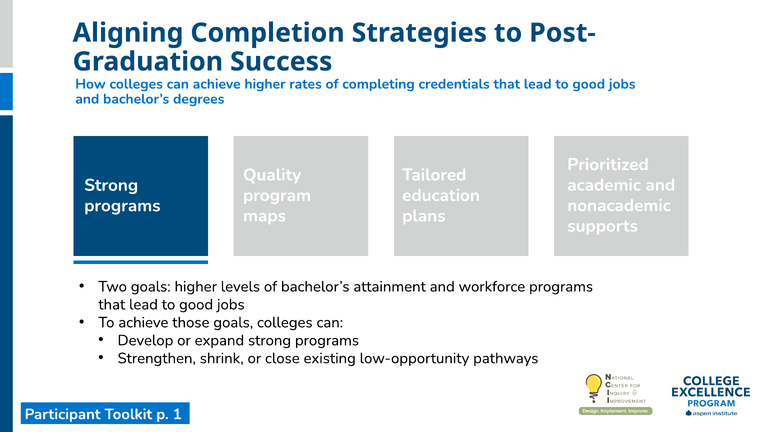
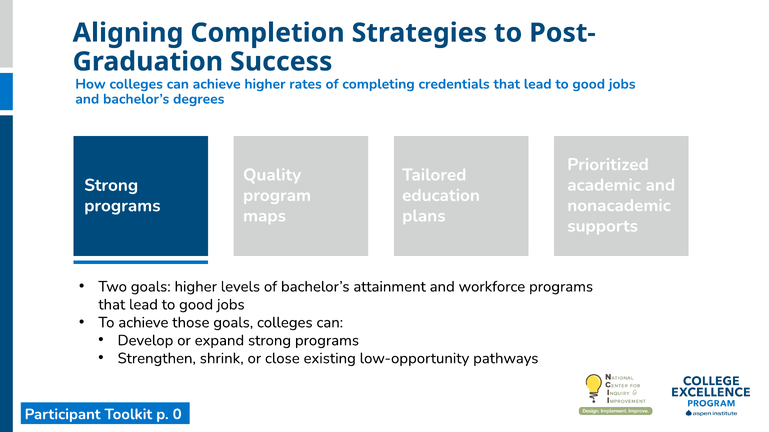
1: 1 -> 0 (177, 415)
